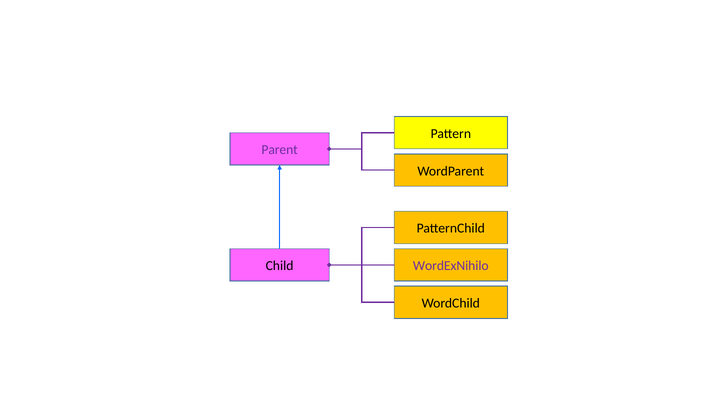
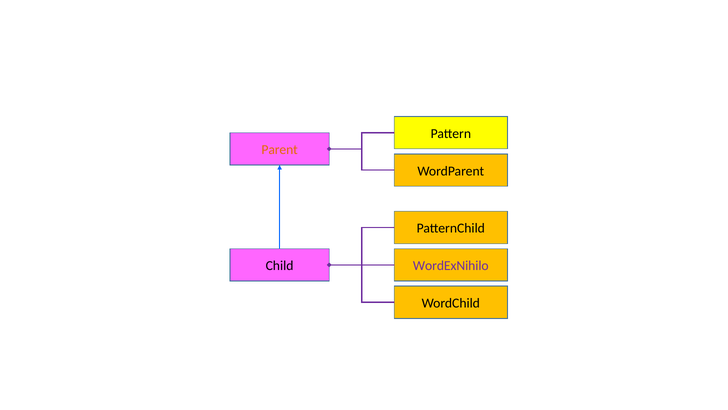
Parent colour: purple -> orange (280, 150)
